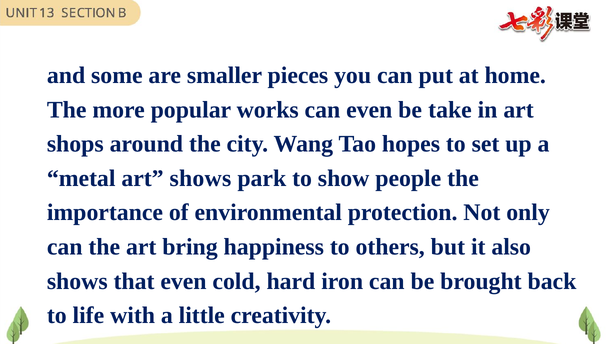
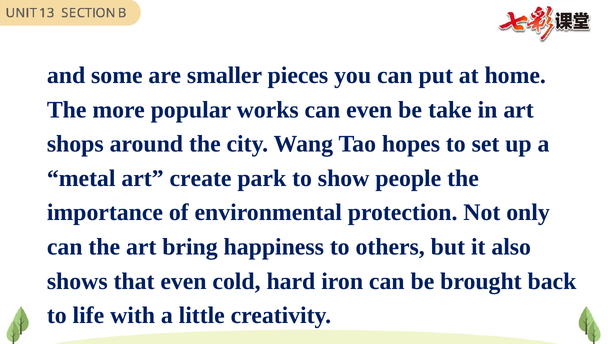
art shows: shows -> create (201, 179)
